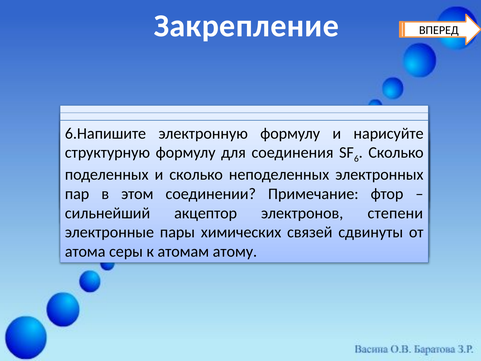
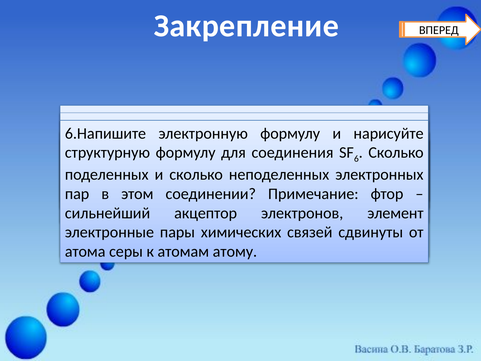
степени: степени -> элемент (395, 213)
